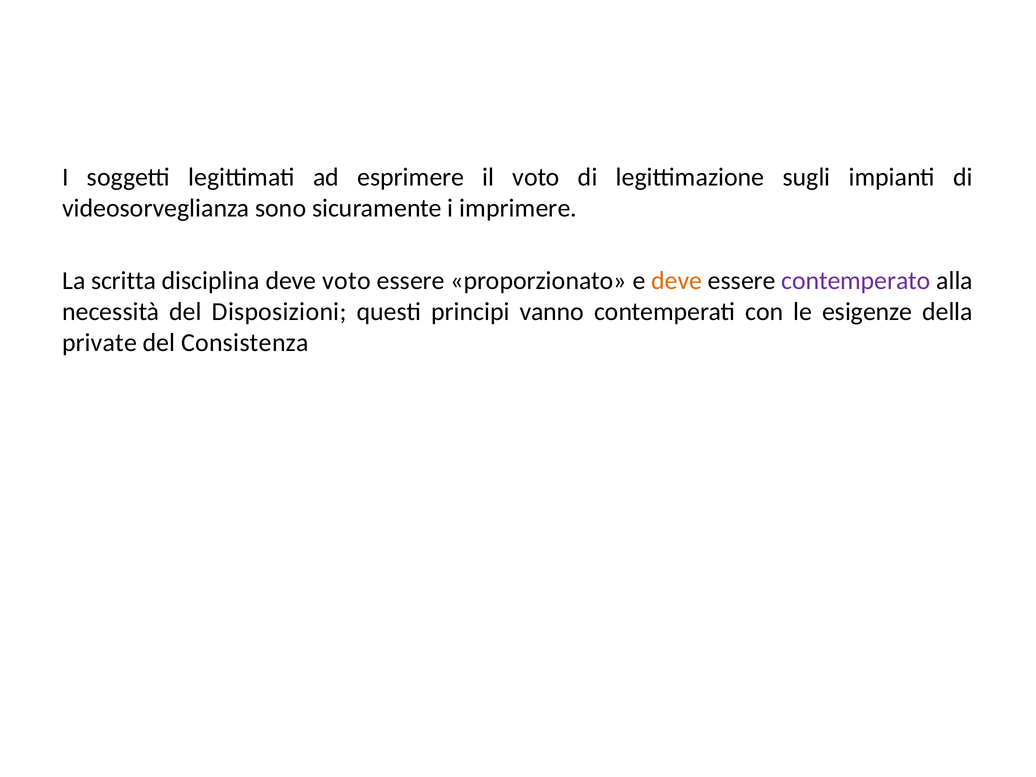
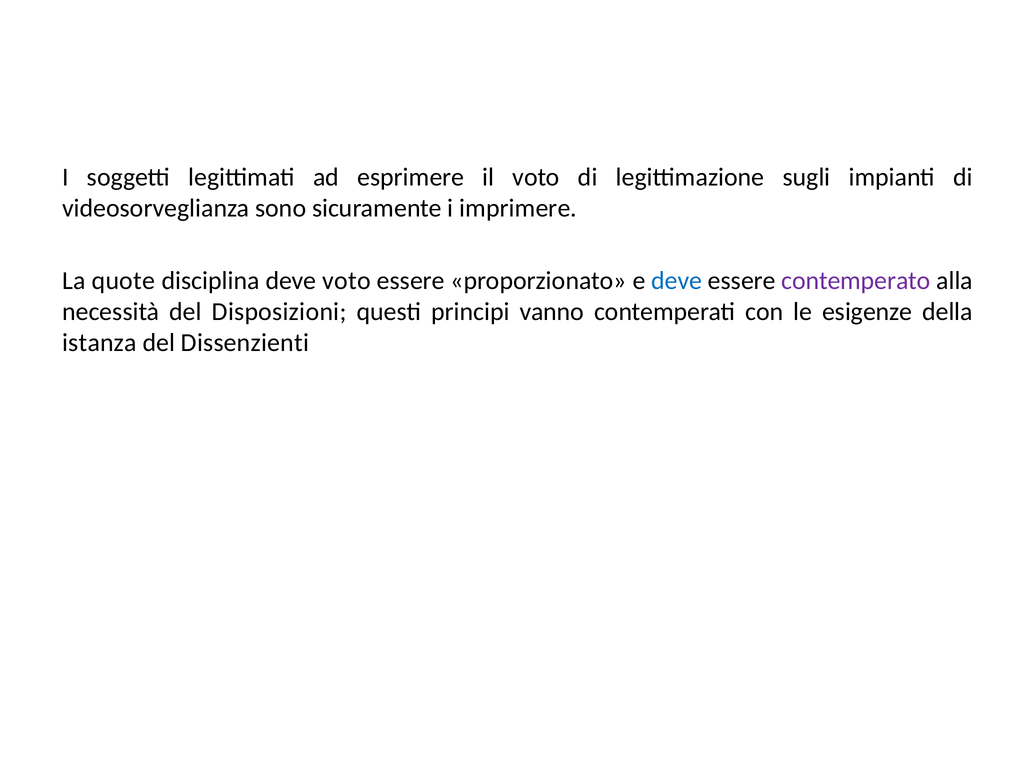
scritta: scritta -> quote (123, 281)
deve colour: orange -> blue (677, 281)
private: private -> istanza (99, 343)
Consistenza: Consistenza -> Dissenzienti (245, 343)
